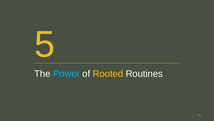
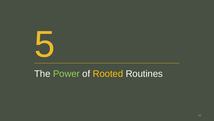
Power colour: light blue -> light green (66, 73)
